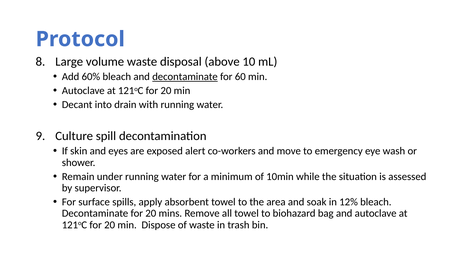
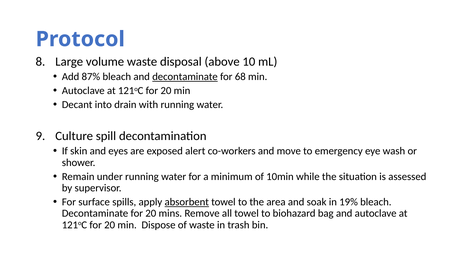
60%: 60% -> 87% (91, 77)
60: 60 -> 68 (240, 77)
absorbent underline: none -> present (187, 202)
12%: 12% -> 19% (349, 202)
